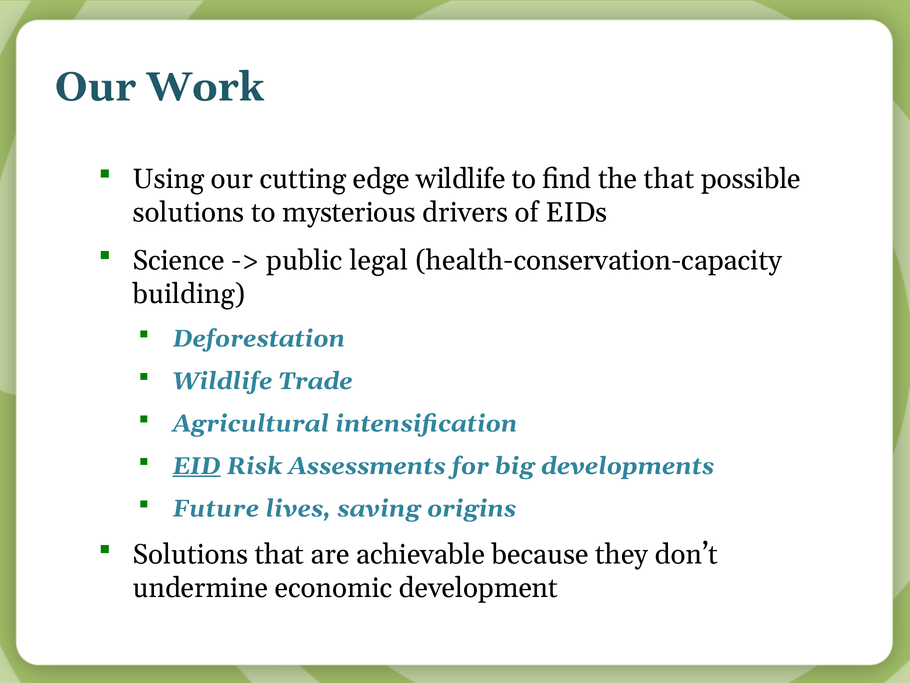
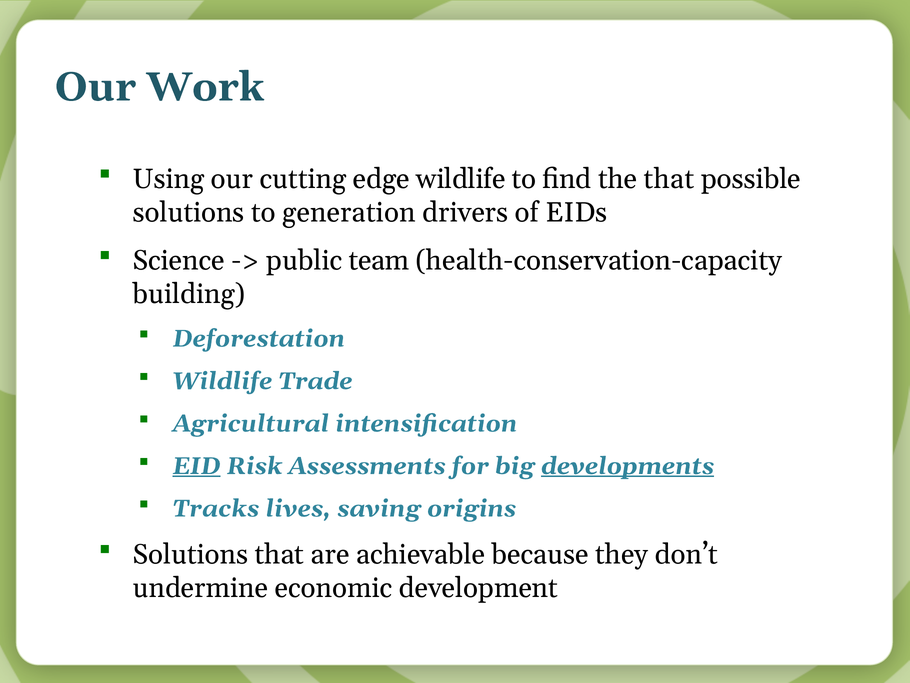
mysterious: mysterious -> generation (349, 213)
legal: legal -> team (379, 261)
developments underline: none -> present (628, 466)
Future: Future -> Tracks (216, 508)
